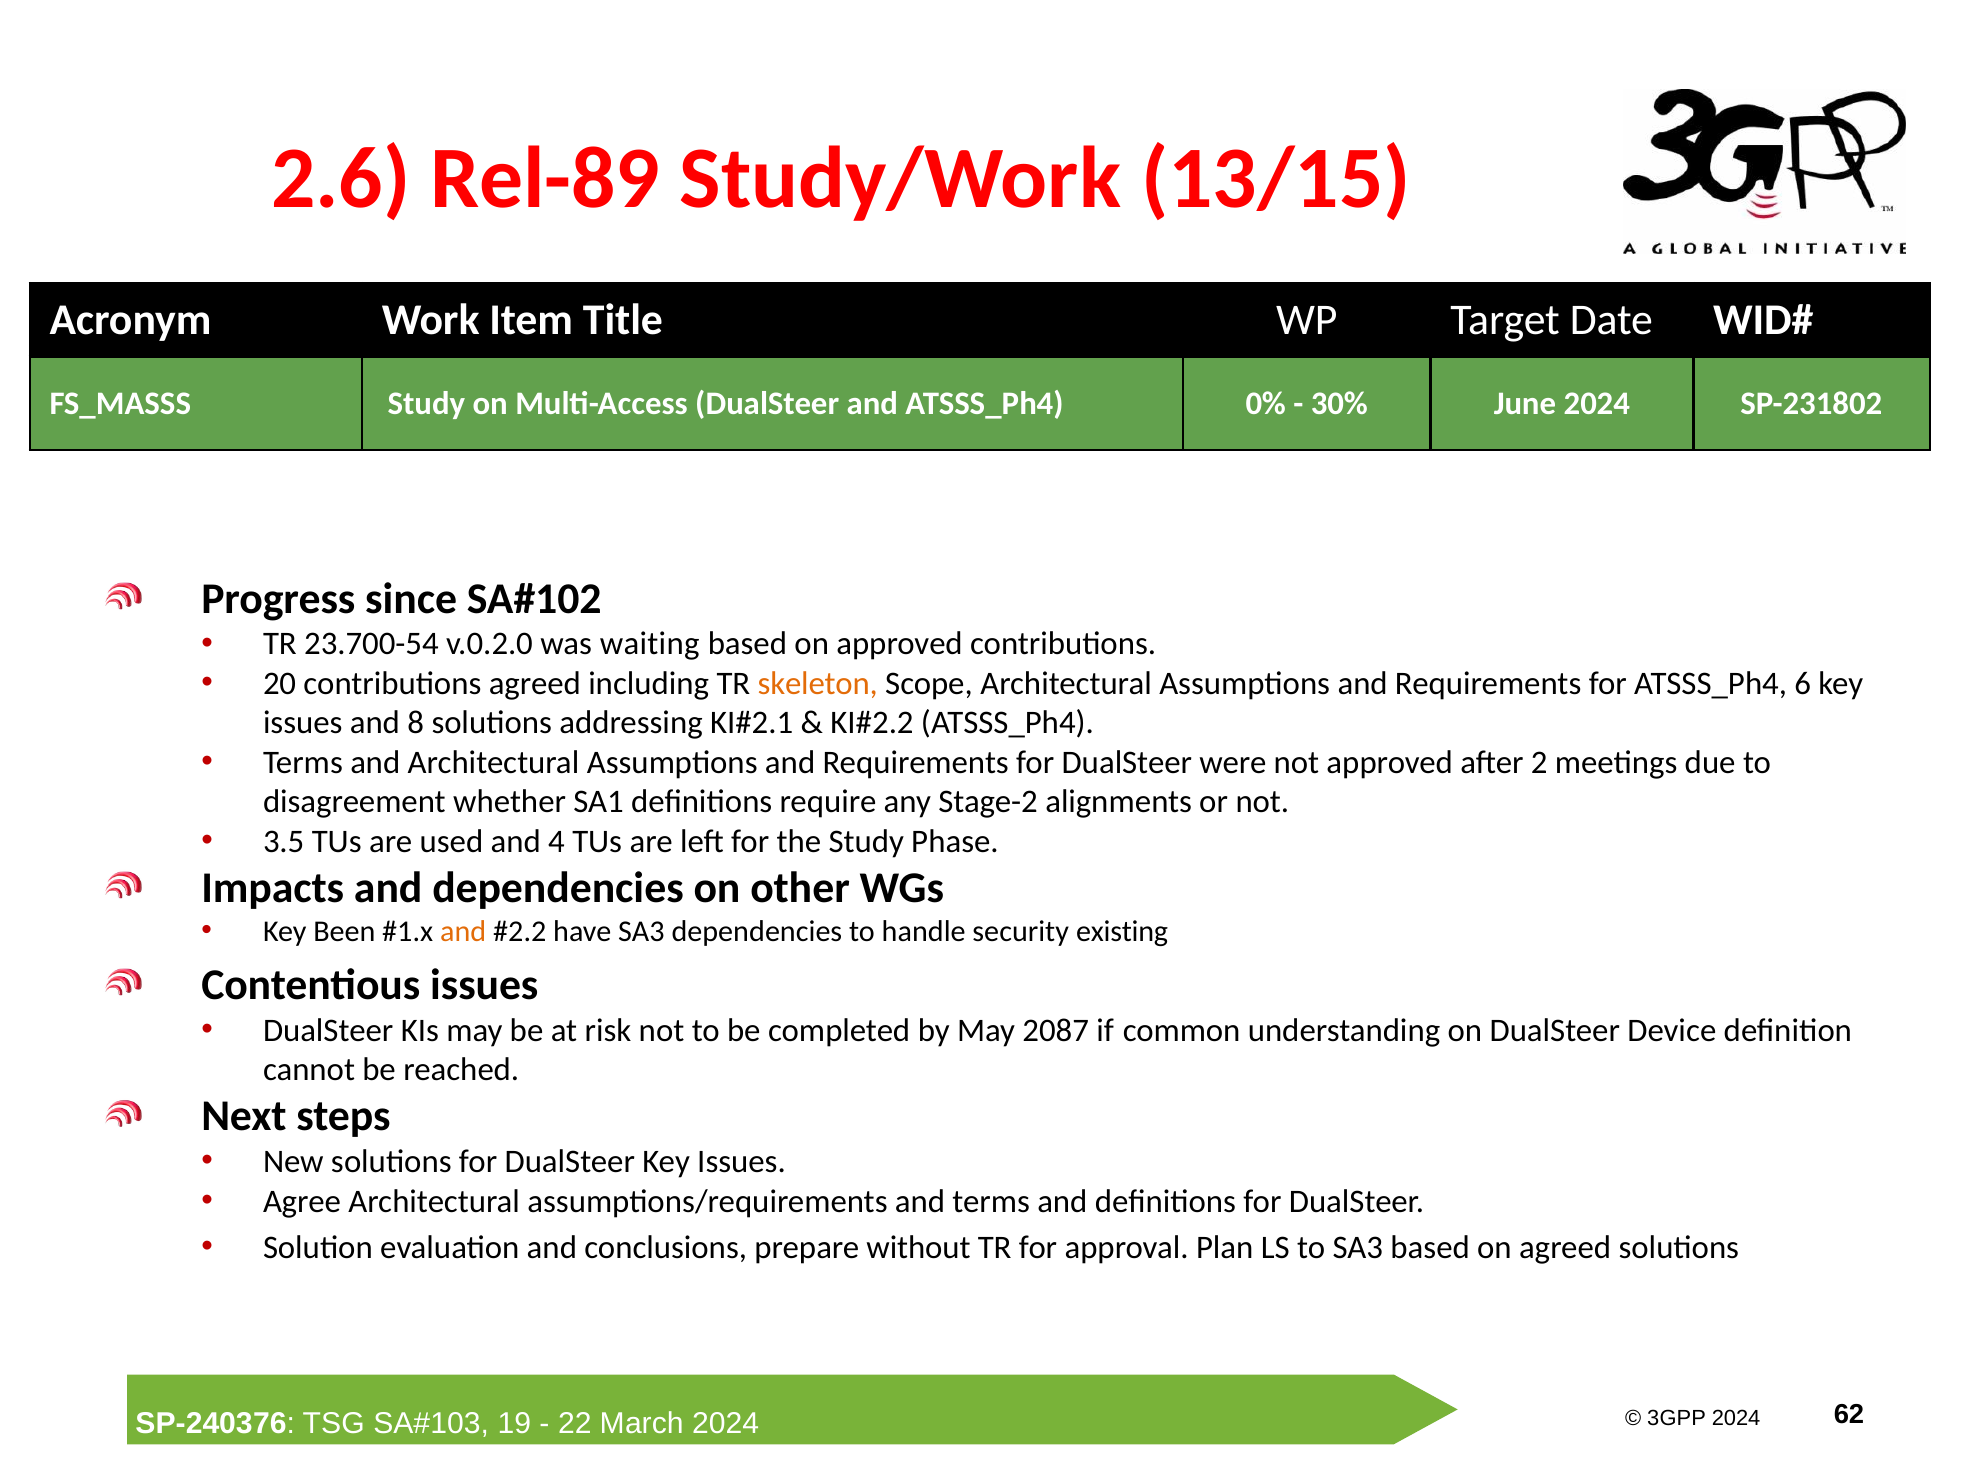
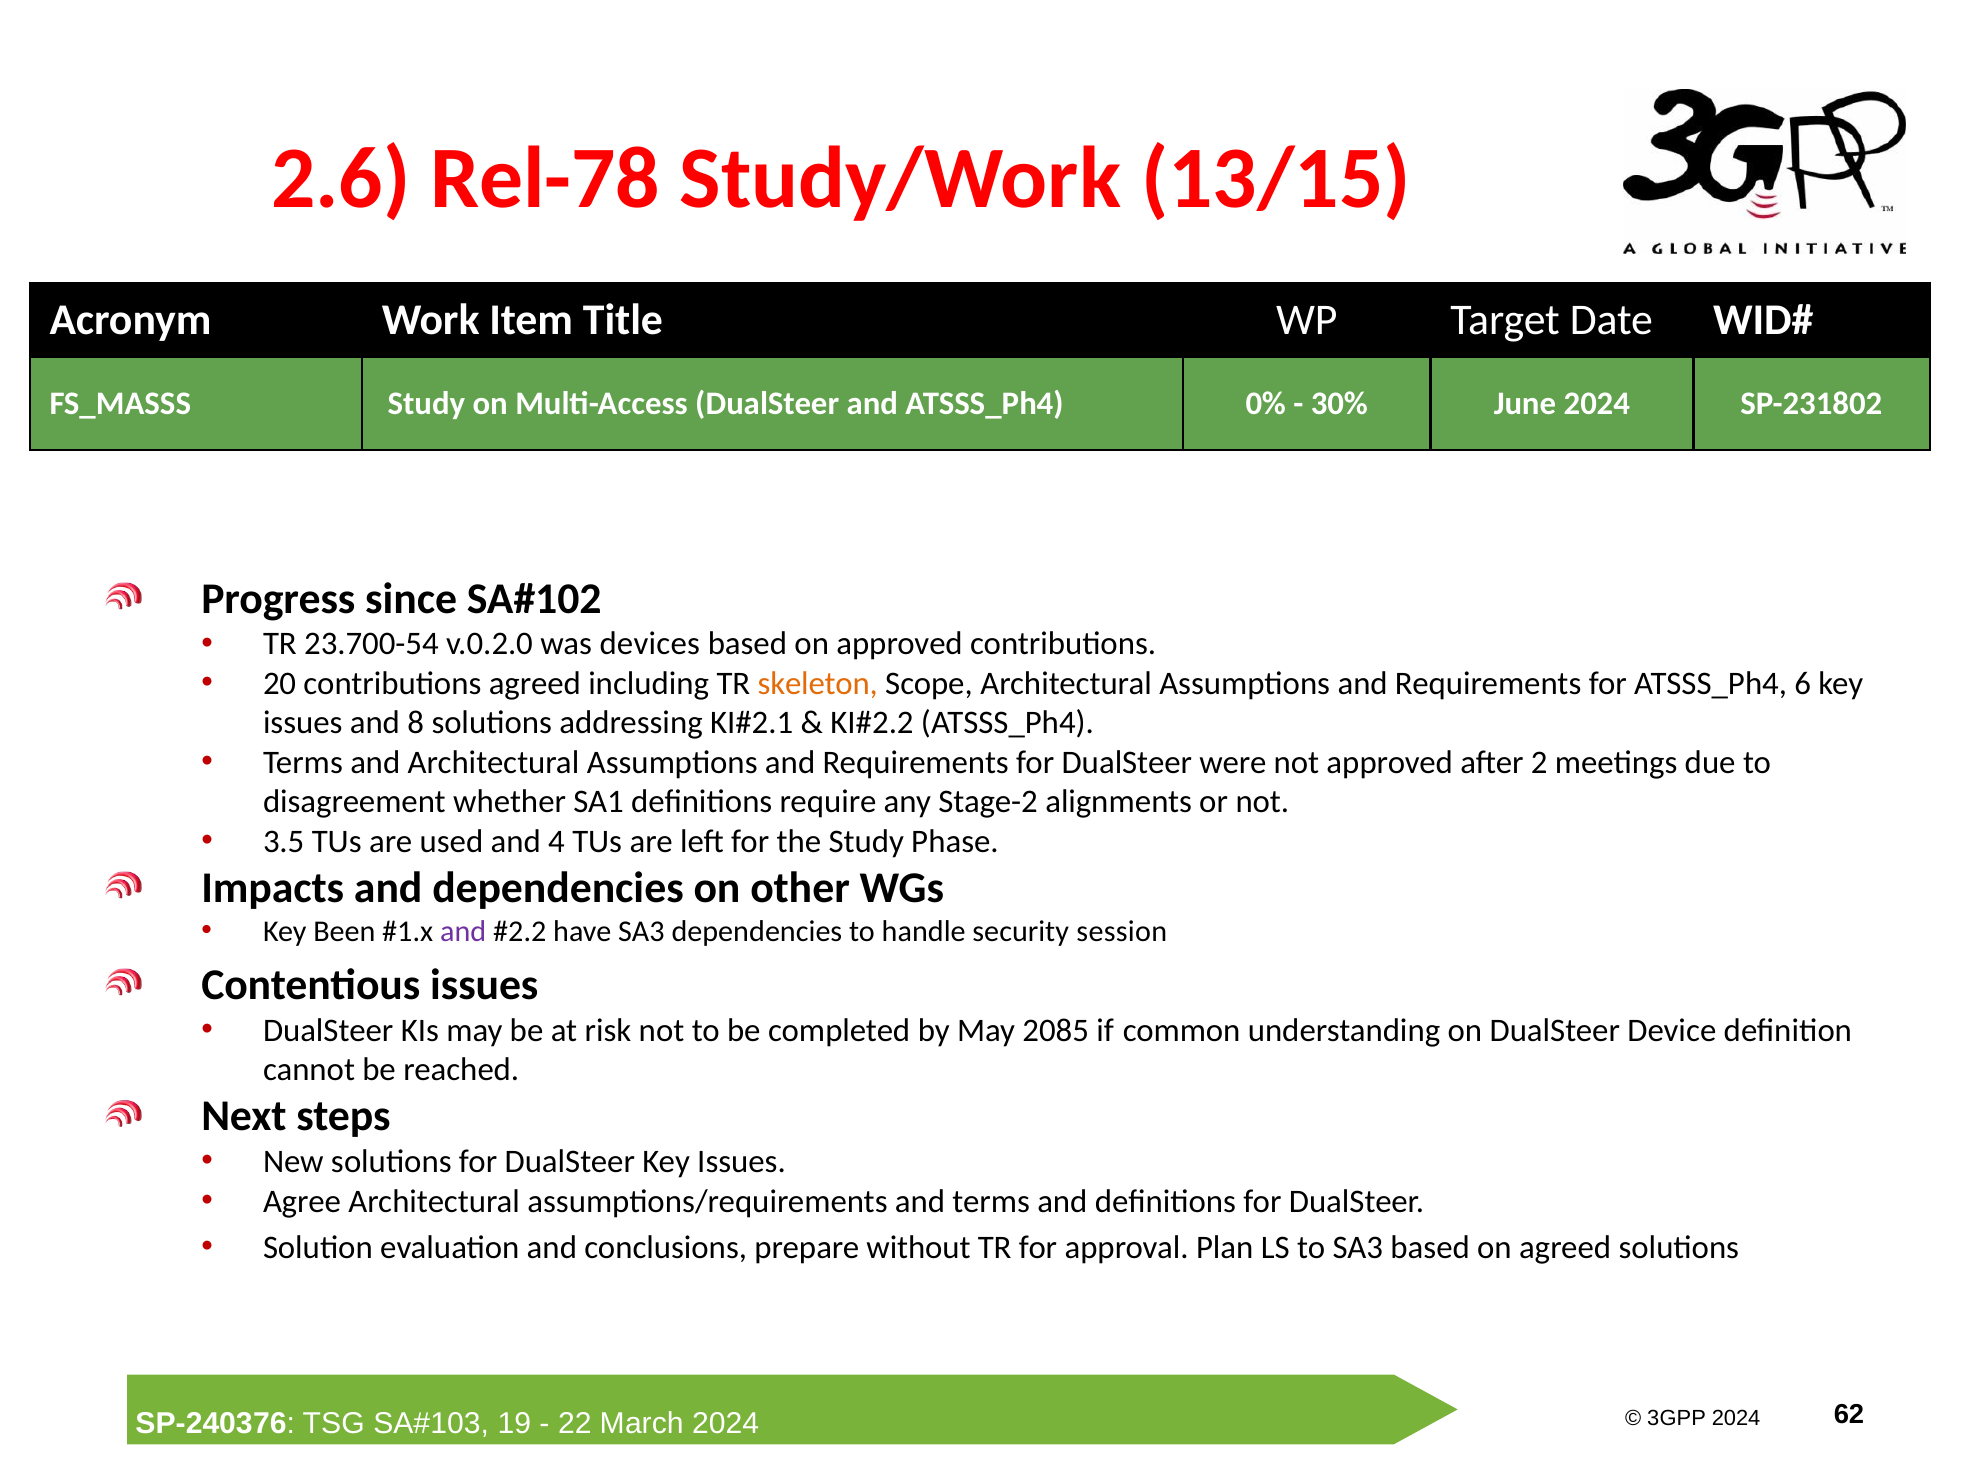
Rel-89: Rel-89 -> Rel-78 (545, 179)
waiting: waiting -> devices (650, 644)
and colour: orange -> purple (463, 931)
existing: existing -> session (1122, 931)
2087: 2087 -> 2085 (1056, 1030)
